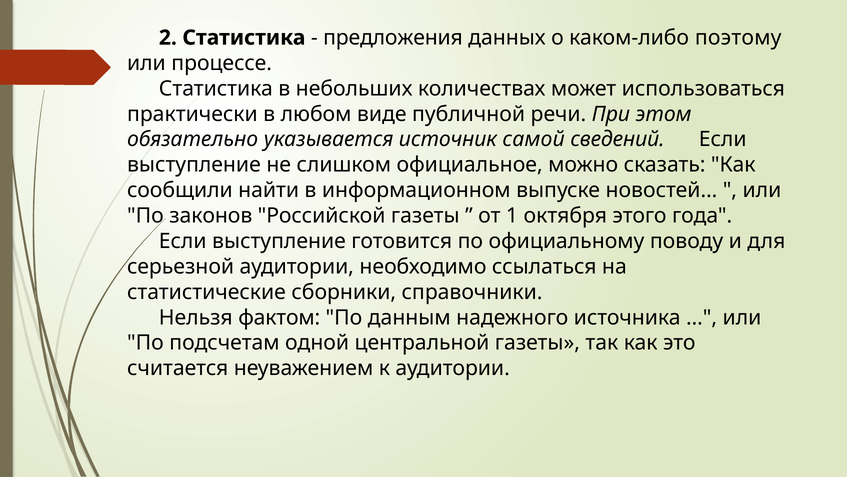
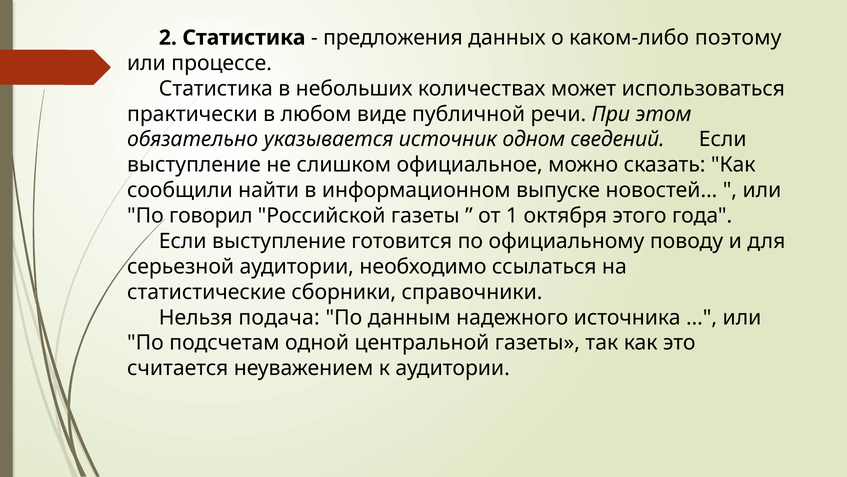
самой: самой -> одном (534, 139)
законов: законов -> говорил (211, 216)
фактом: фактом -> подача (279, 317)
